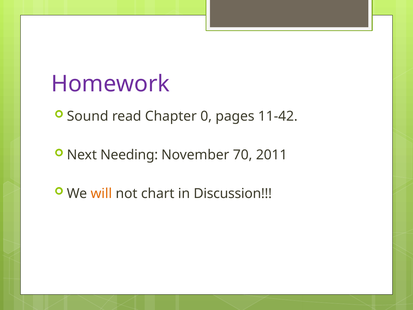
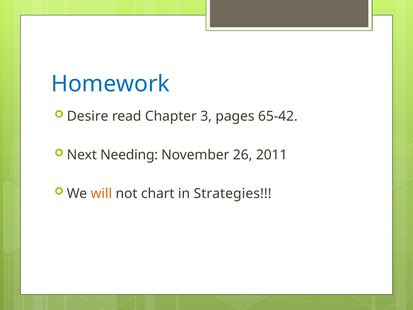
Homework colour: purple -> blue (110, 84)
Sound: Sound -> Desire (88, 116)
0: 0 -> 3 (206, 116)
11-42: 11-42 -> 65-42 (278, 116)
70: 70 -> 26 (243, 155)
Discussion: Discussion -> Strategies (233, 193)
